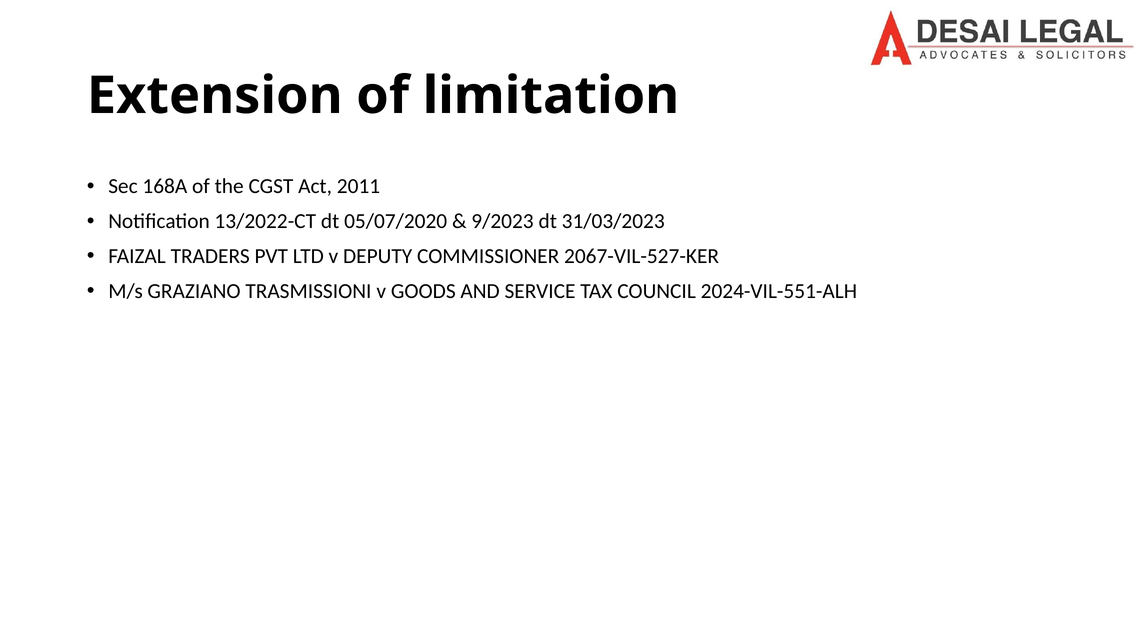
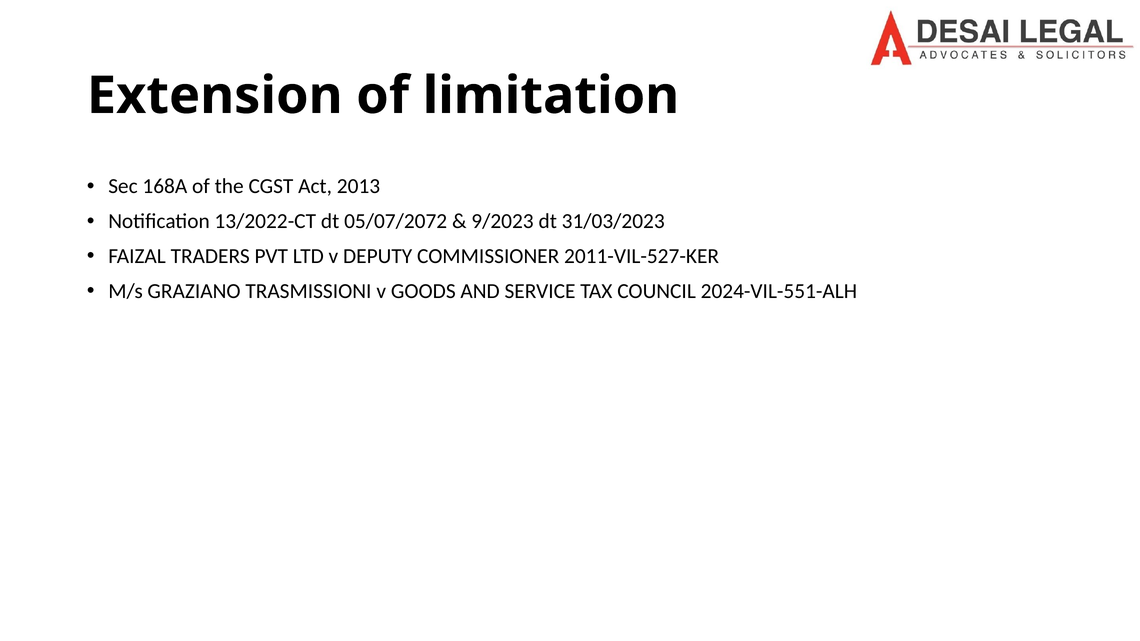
2011: 2011 -> 2013 (359, 186)
05/07/2020: 05/07/2020 -> 05/07/2072 (396, 221)
2067-VIL-527-KER: 2067-VIL-527-KER -> 2011-VIL-527-KER (642, 256)
